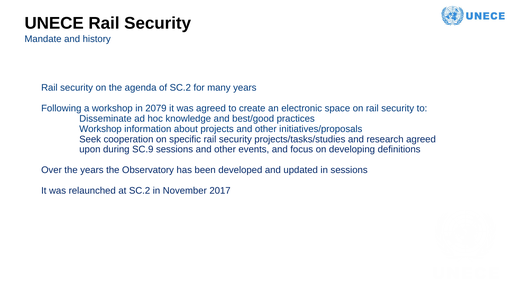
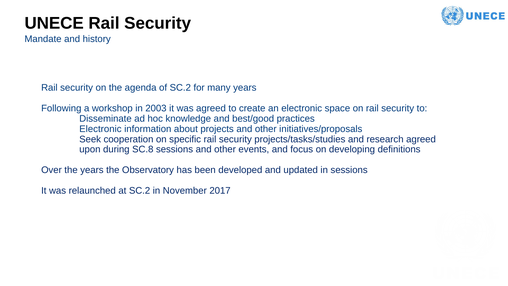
2079: 2079 -> 2003 (156, 108)
Workshop: Workshop -> Electronic (100, 129)
SC.9: SC.9 -> SC.8 (143, 149)
